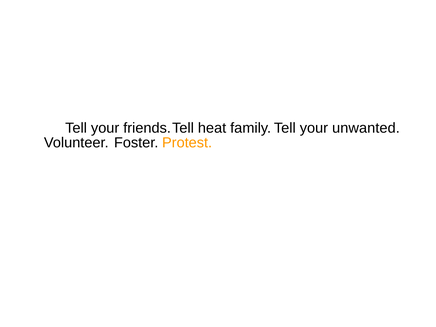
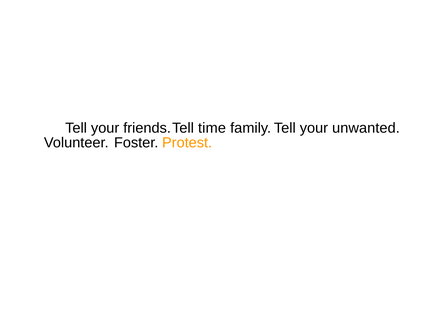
heat: heat -> time (212, 128)
